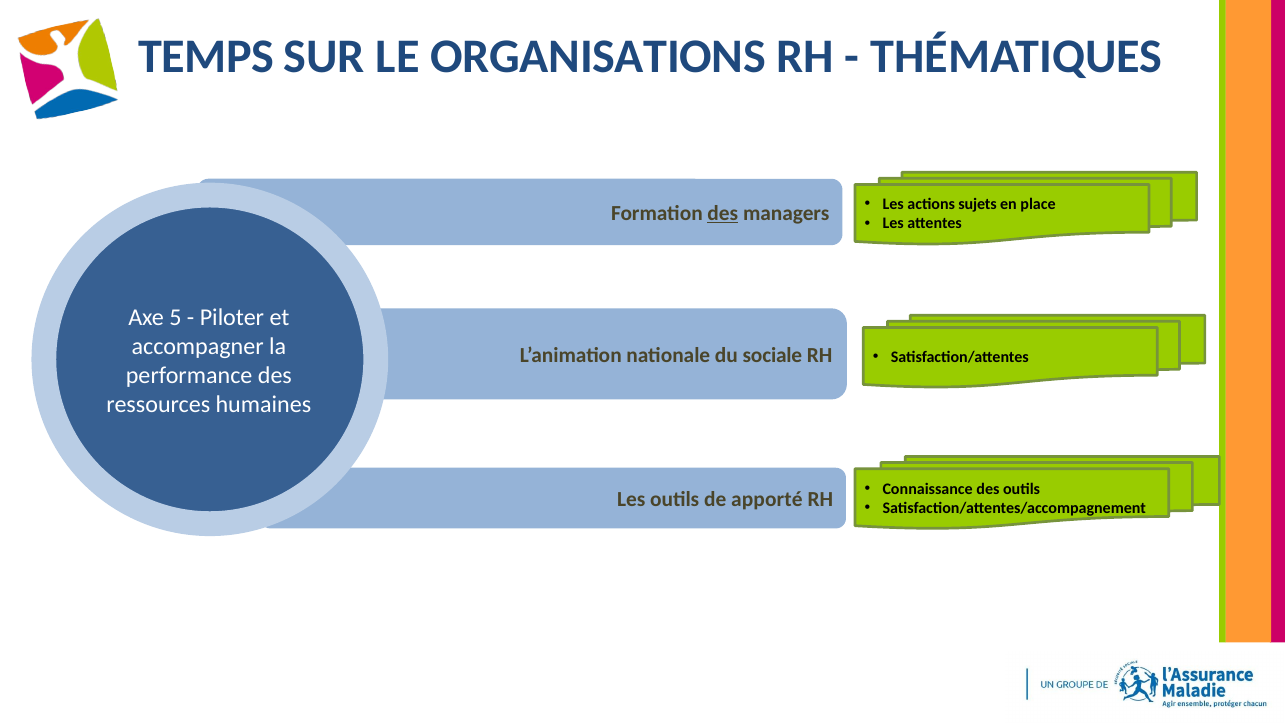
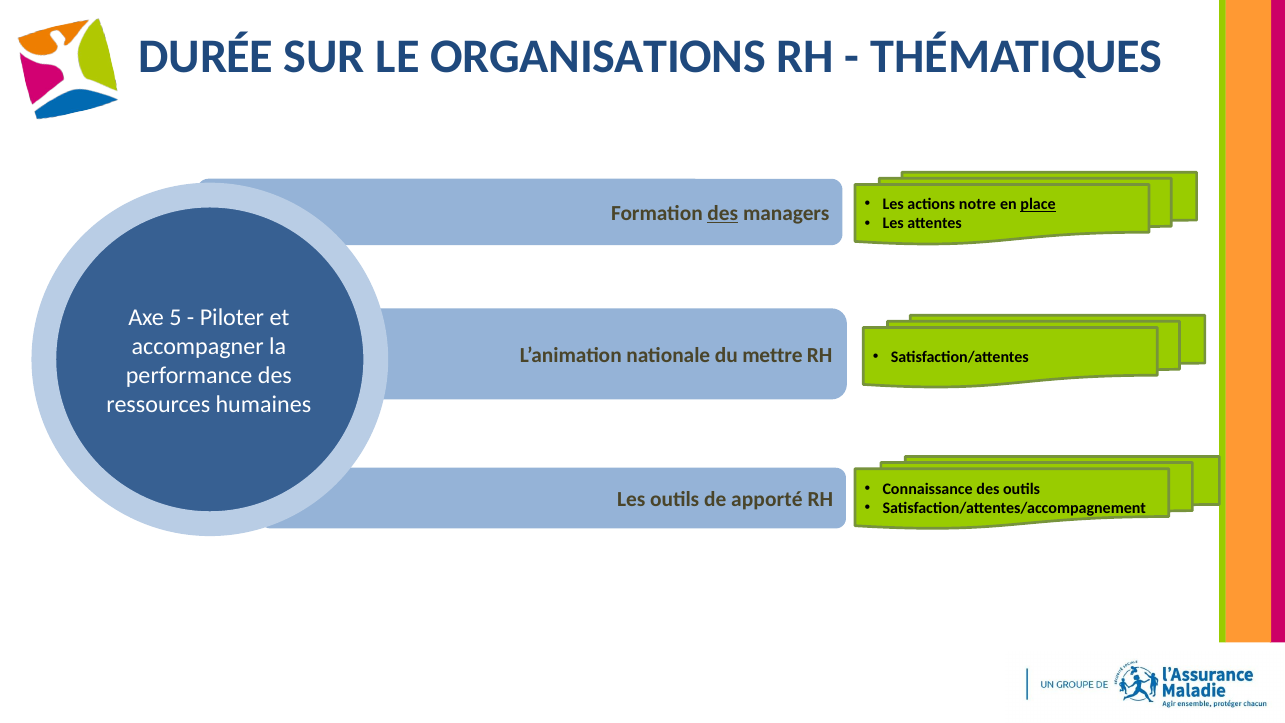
TEMPS: TEMPS -> DURÉE (206, 57)
sujets: sujets -> notre (977, 204)
place underline: none -> present (1038, 204)
sociale: sociale -> mettre (772, 355)
